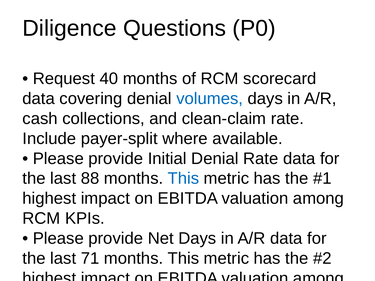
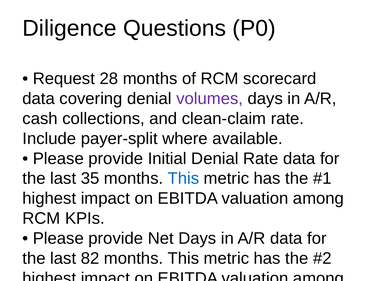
40: 40 -> 28 (109, 79)
volumes colour: blue -> purple (210, 99)
88: 88 -> 35 (90, 179)
71: 71 -> 82 (90, 259)
